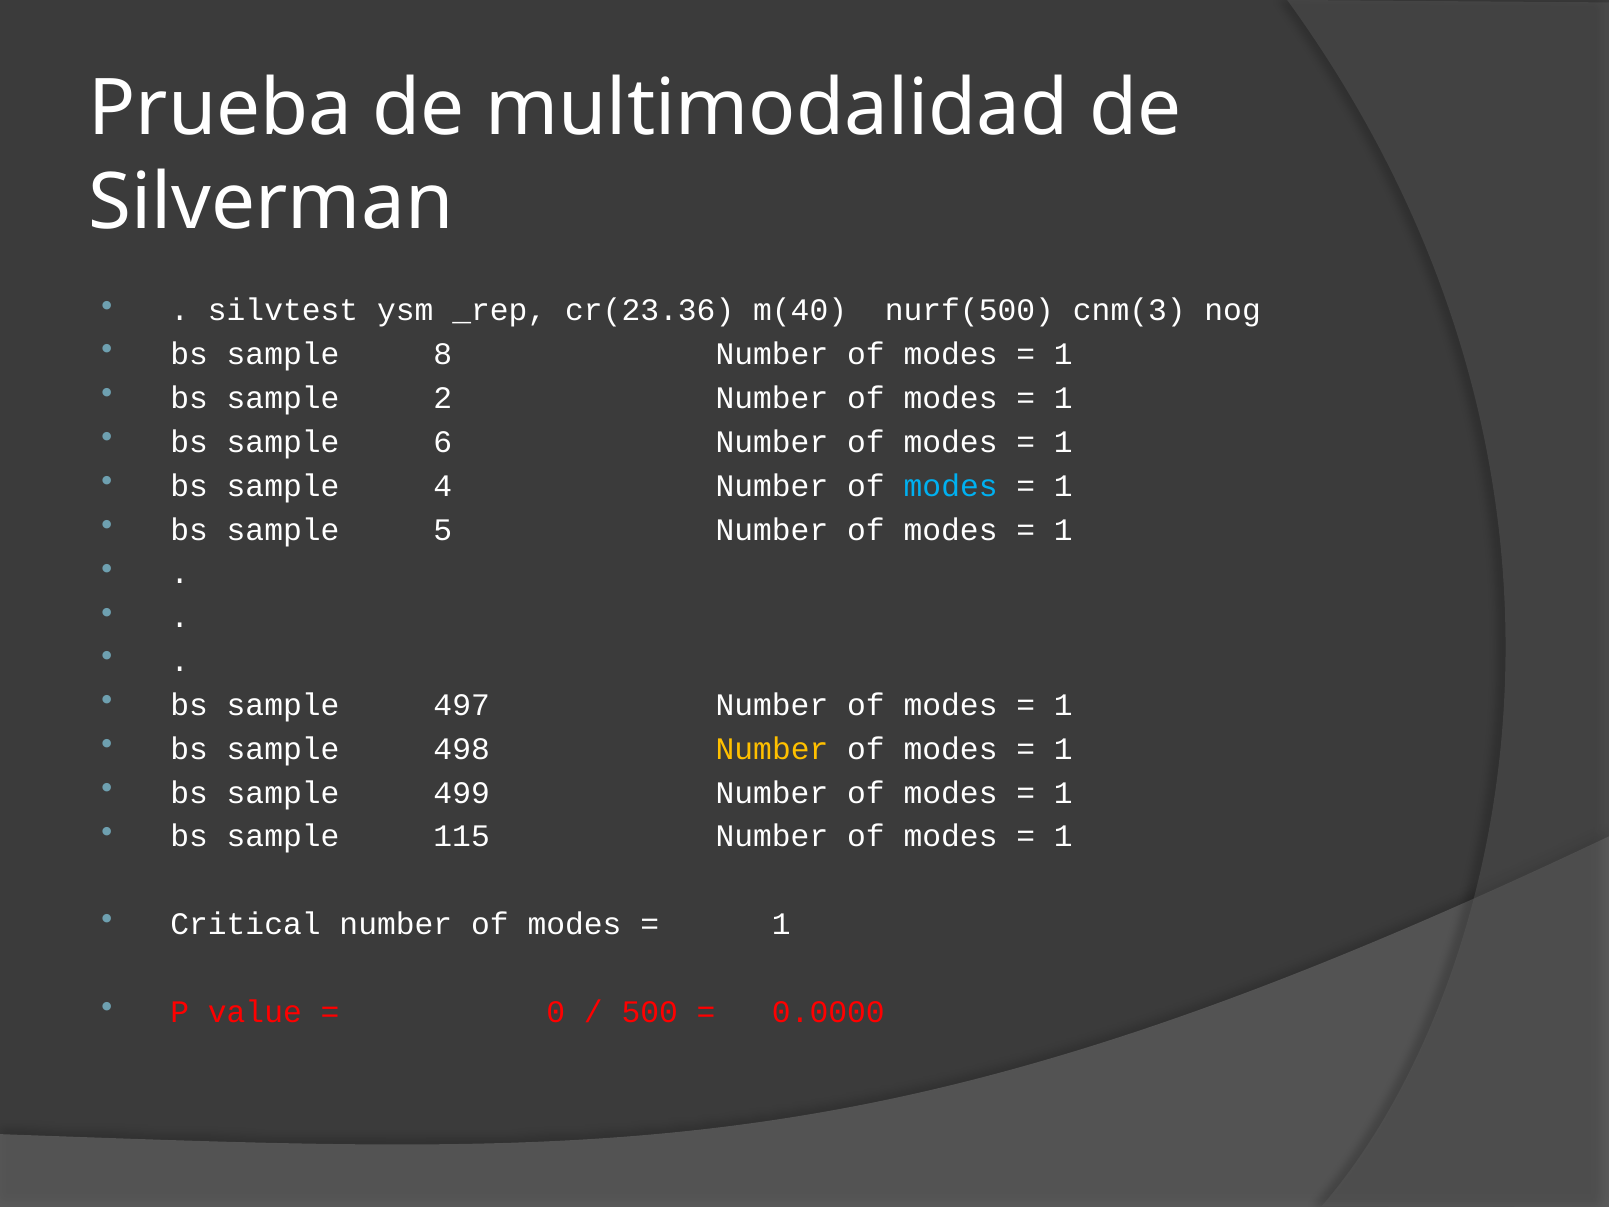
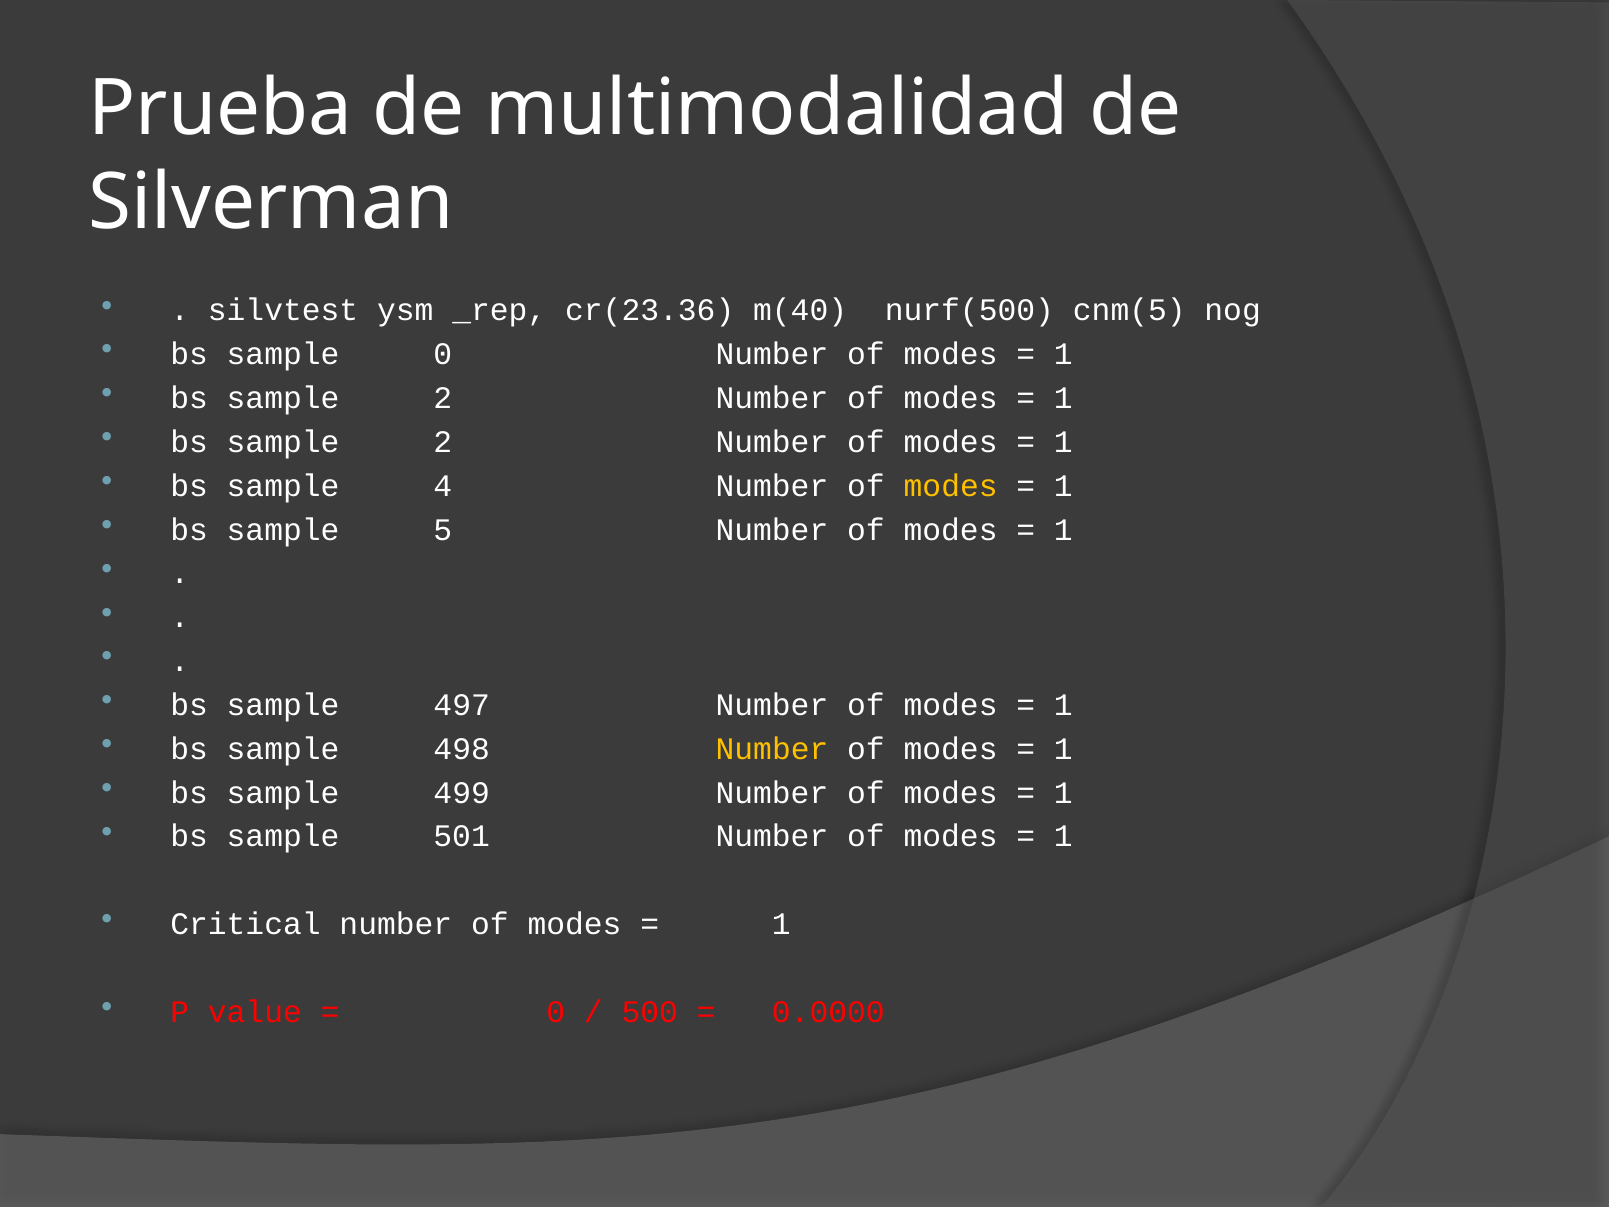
cnm(3: cnm(3 -> cnm(5 (1129, 310)
sample 8: 8 -> 0 (443, 354)
6: 6 -> 2 (443, 442)
modes colour: light blue -> yellow (951, 486)
115: 115 -> 501 (462, 836)
